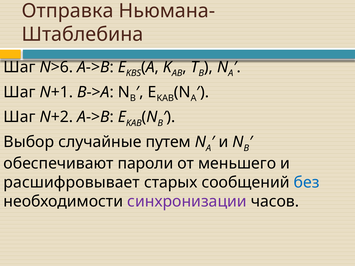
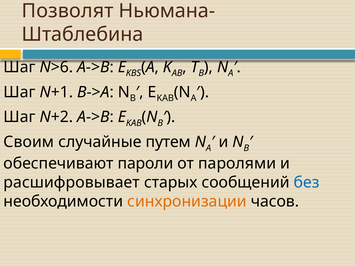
Отправка: Отправка -> Позволят (68, 11)
Выбор: Выбор -> Своим (29, 142)
меньшего: меньшего -> паролями (237, 164)
синхронизации colour: purple -> orange (187, 202)
